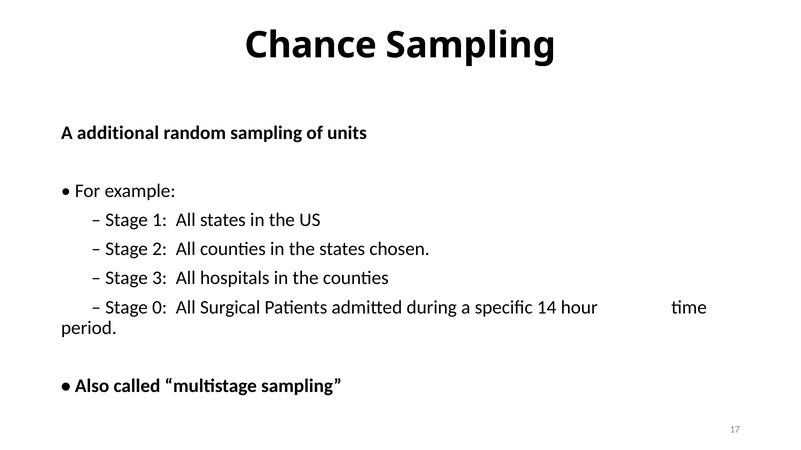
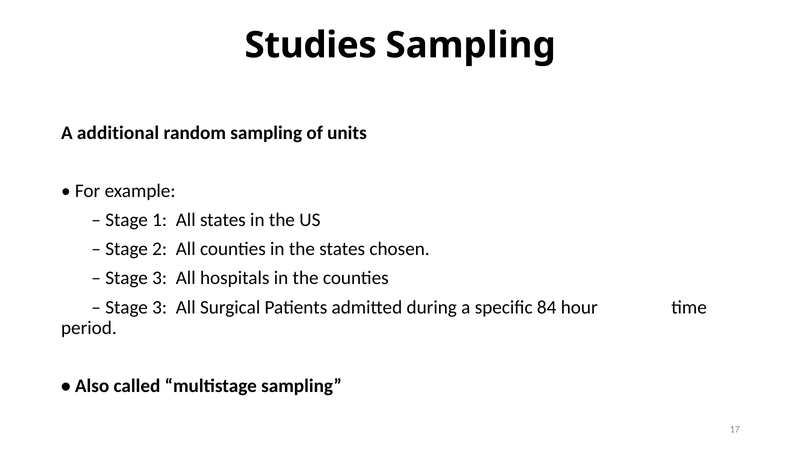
Chance: Chance -> Studies (311, 45)
0: 0 -> 3 (160, 308)
14: 14 -> 84 (547, 308)
